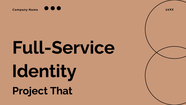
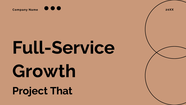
Identity: Identity -> Growth (44, 71)
